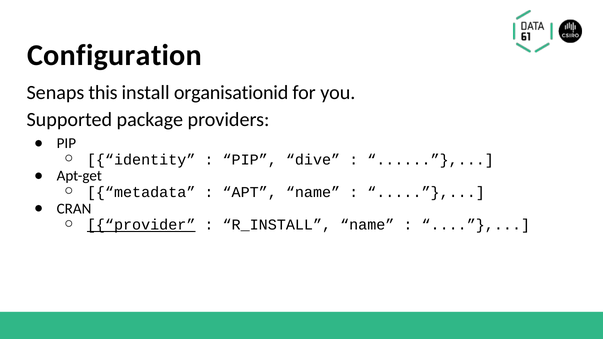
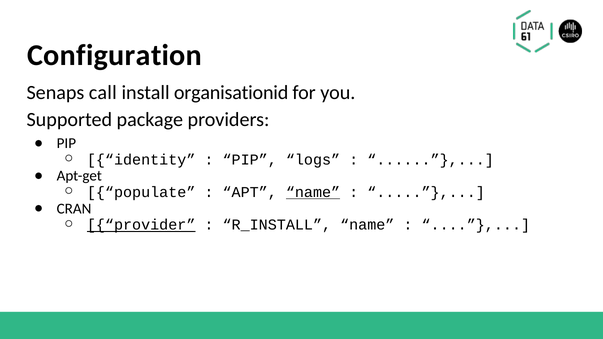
this: this -> call (103, 93)
dive: dive -> logs (313, 160)
metadata: metadata -> populate (141, 192)
name underline: none -> present (313, 192)
